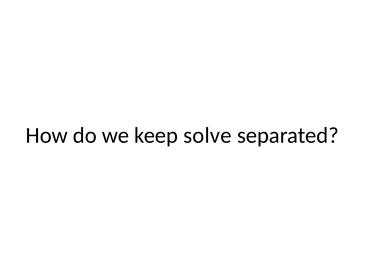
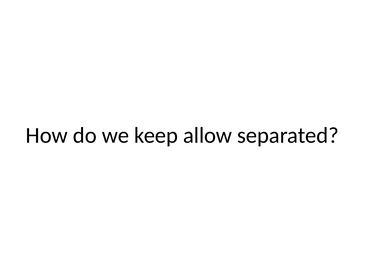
solve: solve -> allow (208, 135)
